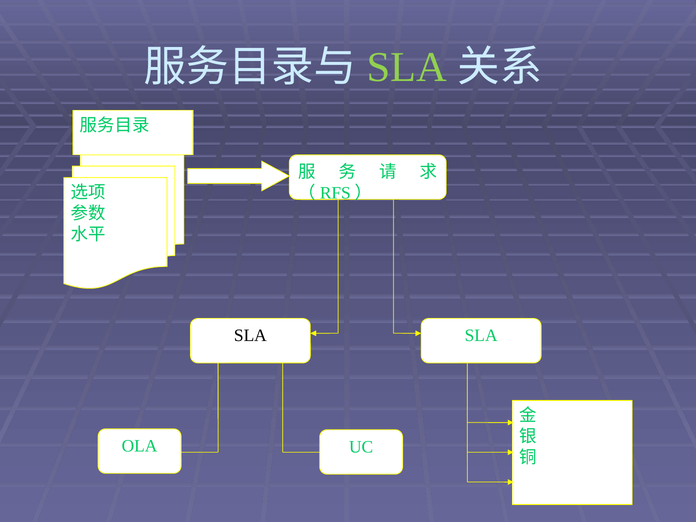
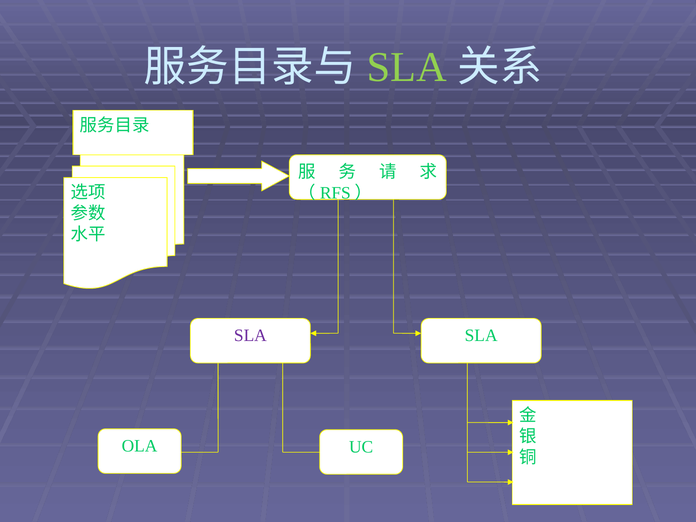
SLA colour: black -> purple (250, 336)
